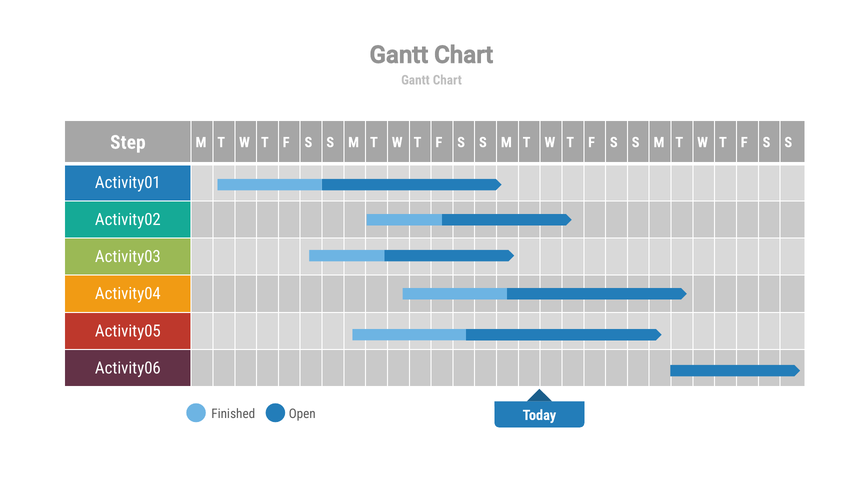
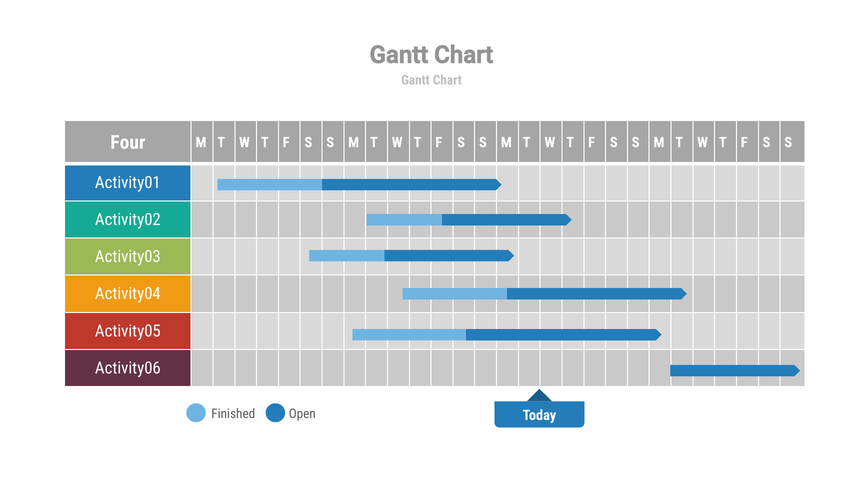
Step: Step -> Four (128, 143)
